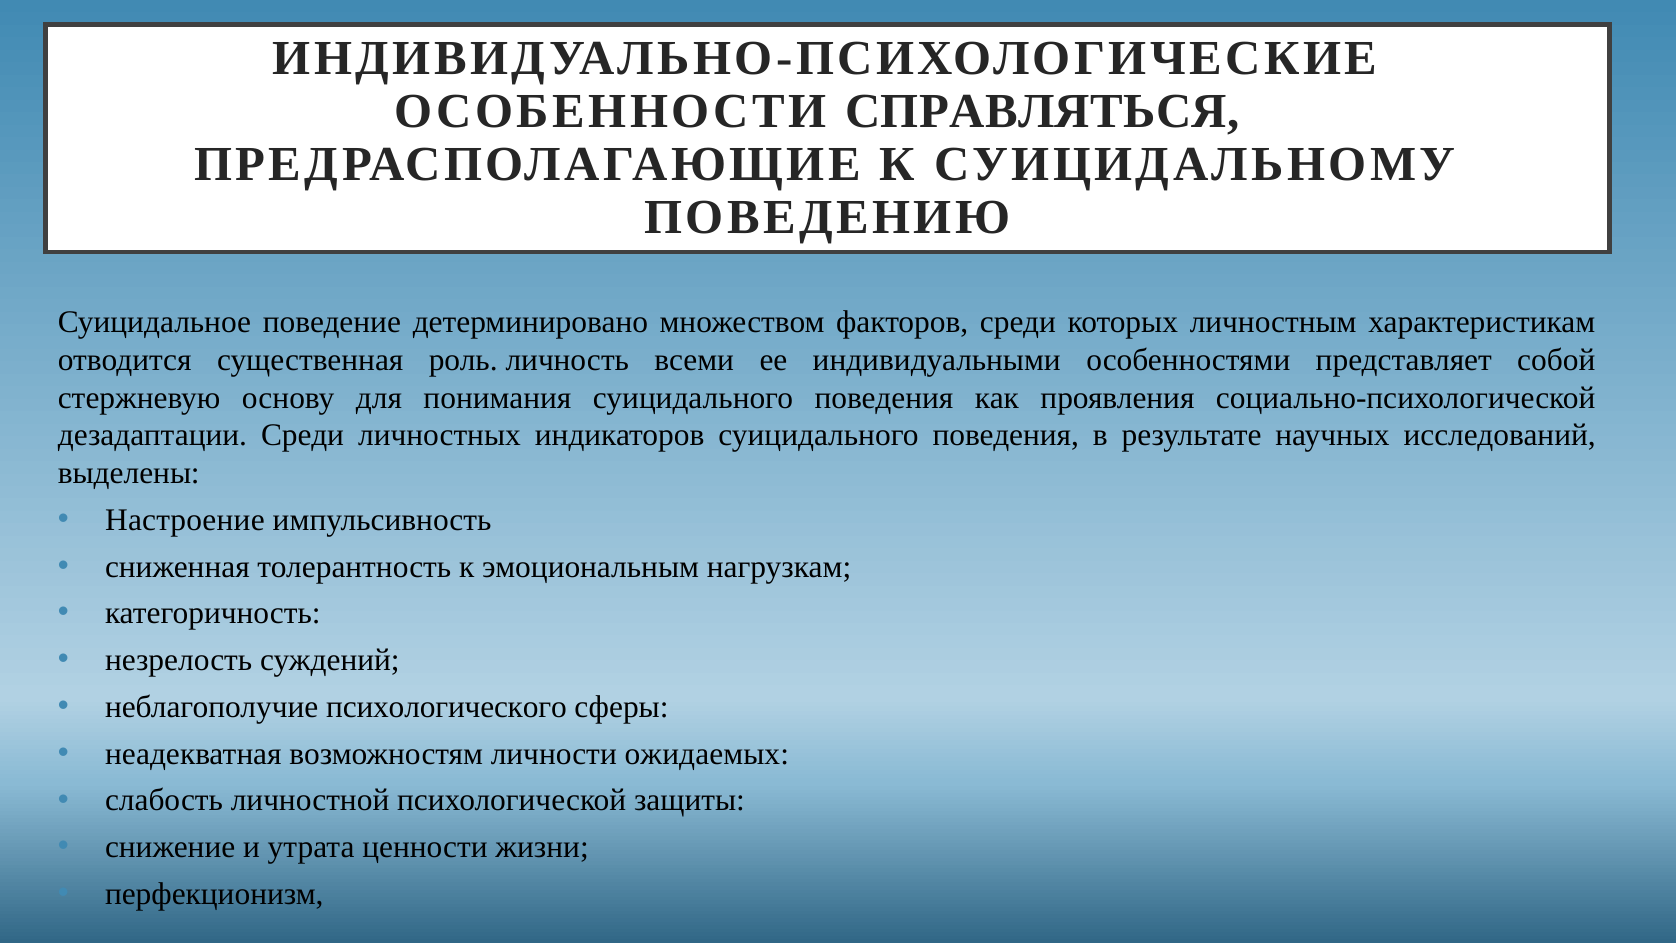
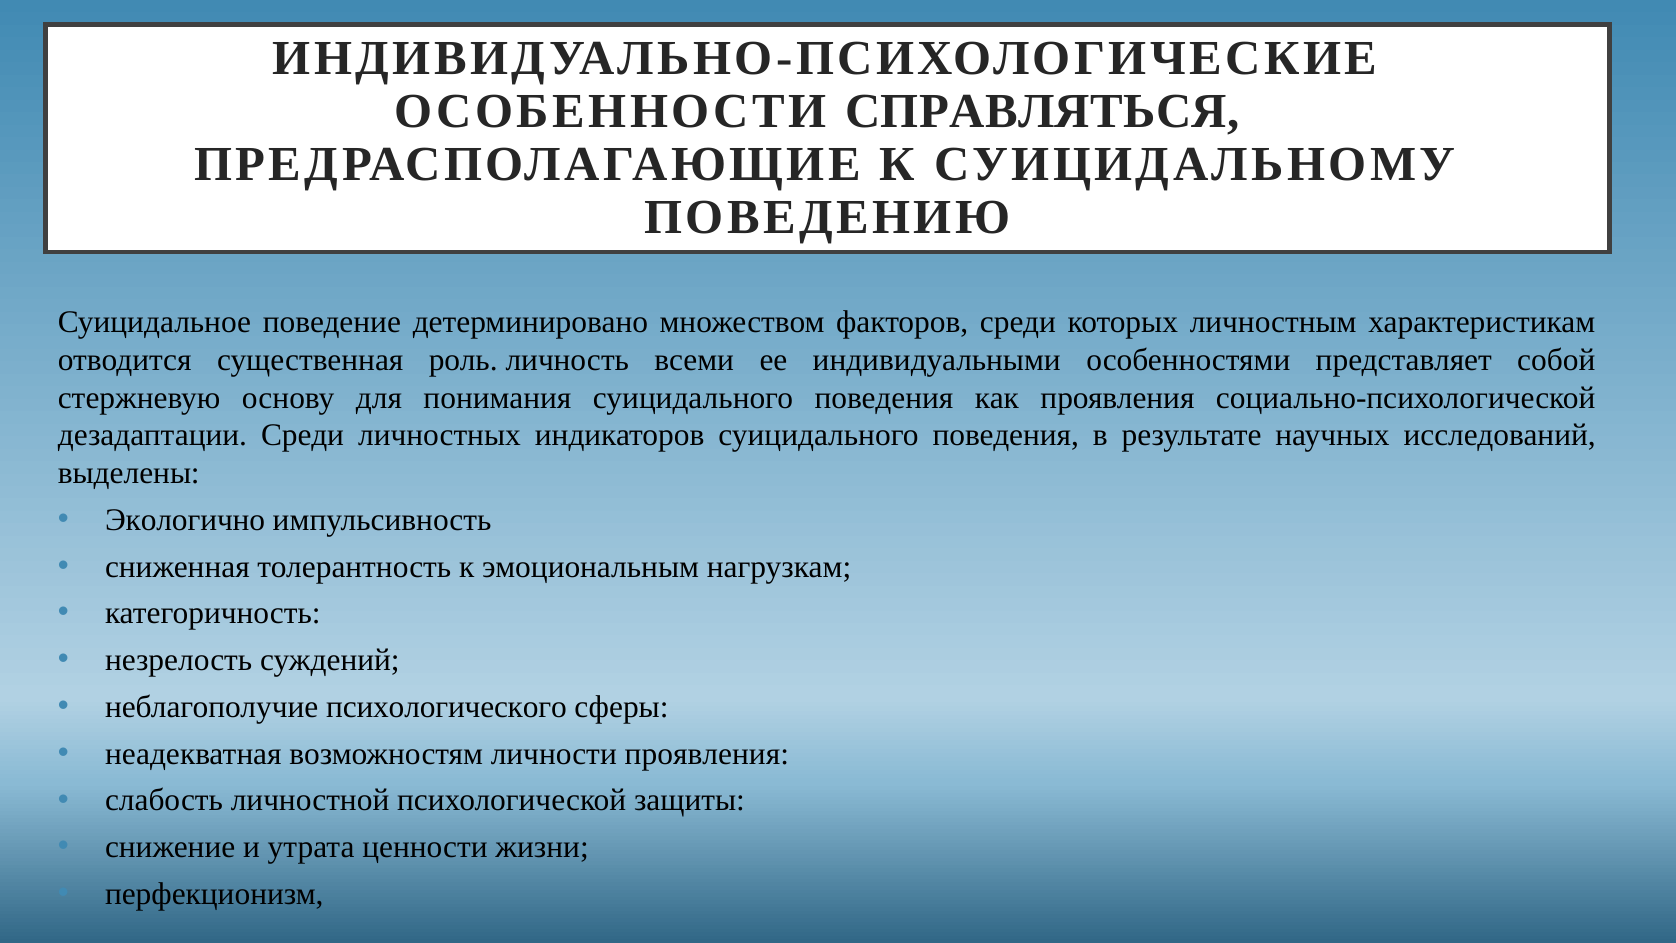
Настроение: Настроение -> Экологично (185, 520)
личности ожидаемых: ожидаемых -> проявления (707, 754)
